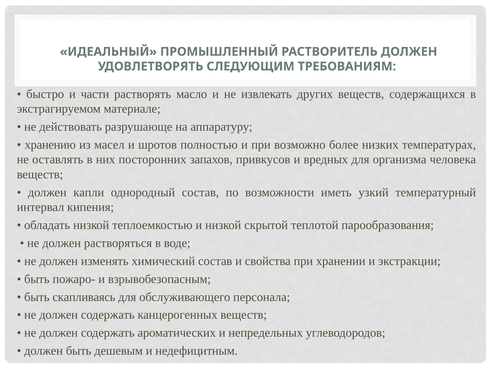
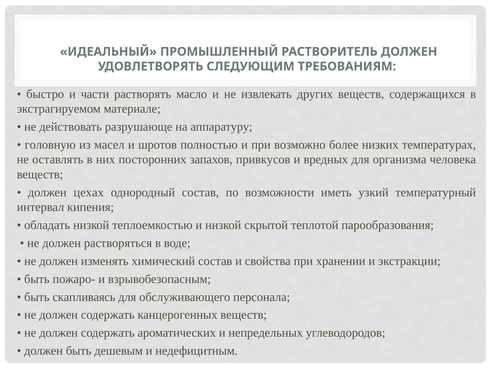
хранению: хранению -> головную (50, 145)
капли: капли -> цехах (89, 192)
